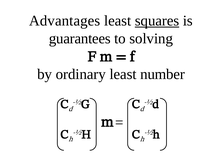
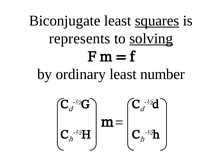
Advantages: Advantages -> Biconjugate (65, 21)
guarantees: guarantees -> represents (80, 38)
solving underline: none -> present (151, 38)
